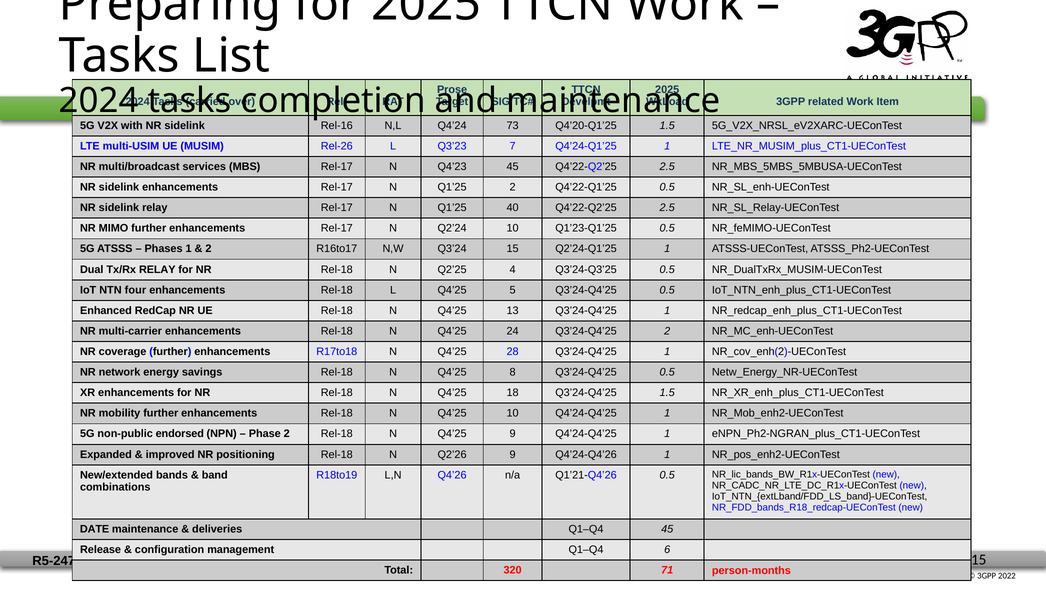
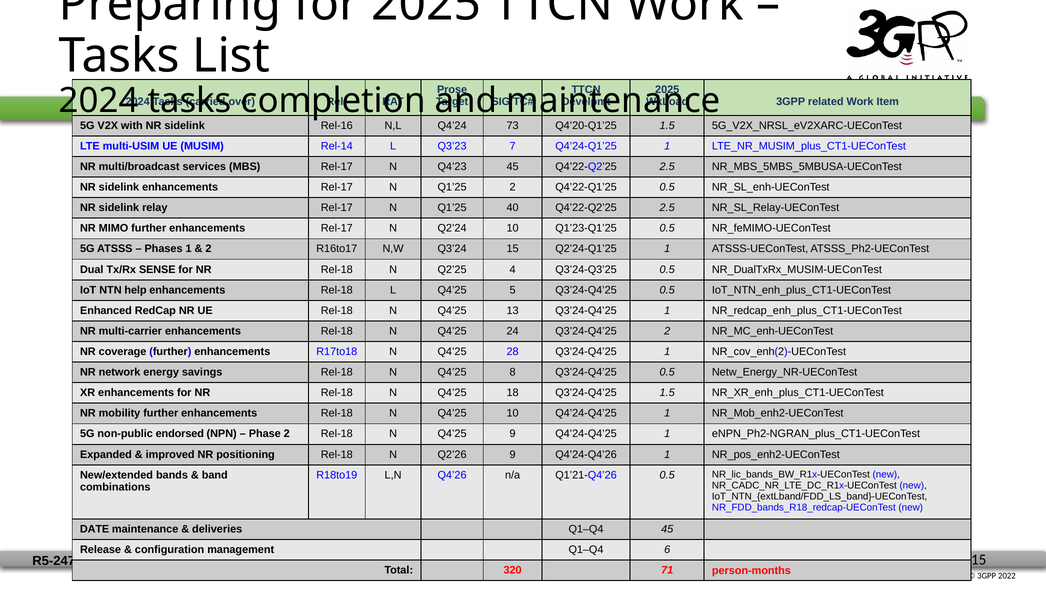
Rel-26: Rel-26 -> Rel-14 (337, 146)
Tx/Rx RELAY: RELAY -> SENSE (157, 269)
four: four -> help (136, 290)
